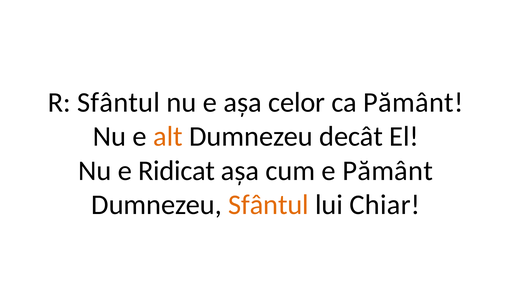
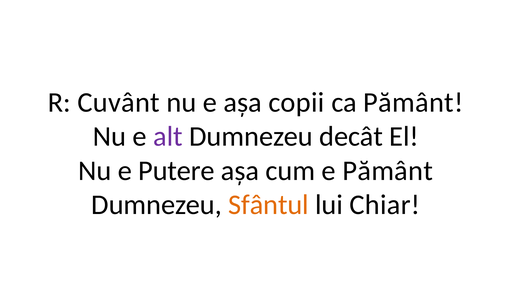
R Sfântul: Sfântul -> Cuvânt (119, 102)
celor: celor -> copii (296, 102)
alt colour: orange -> purple (168, 137)
Ridicat: Ridicat -> Putere (176, 171)
